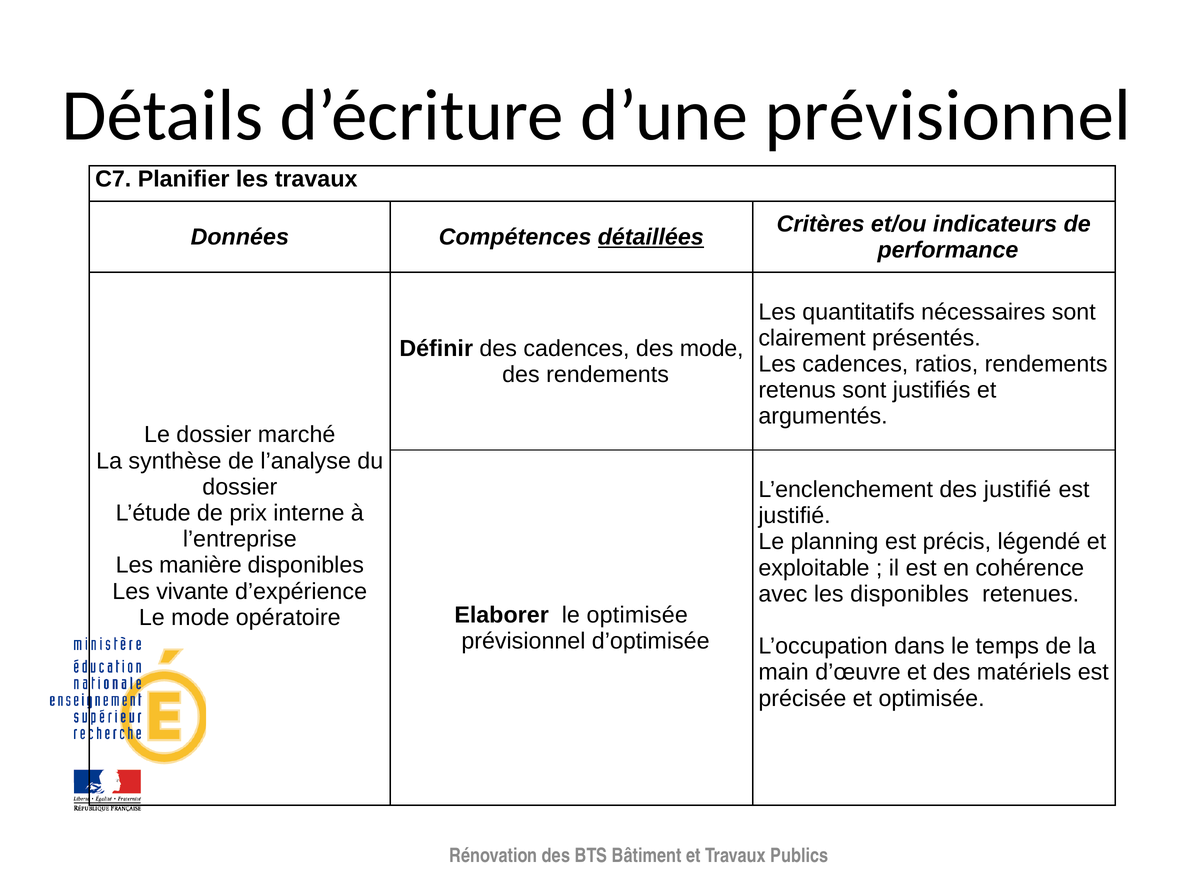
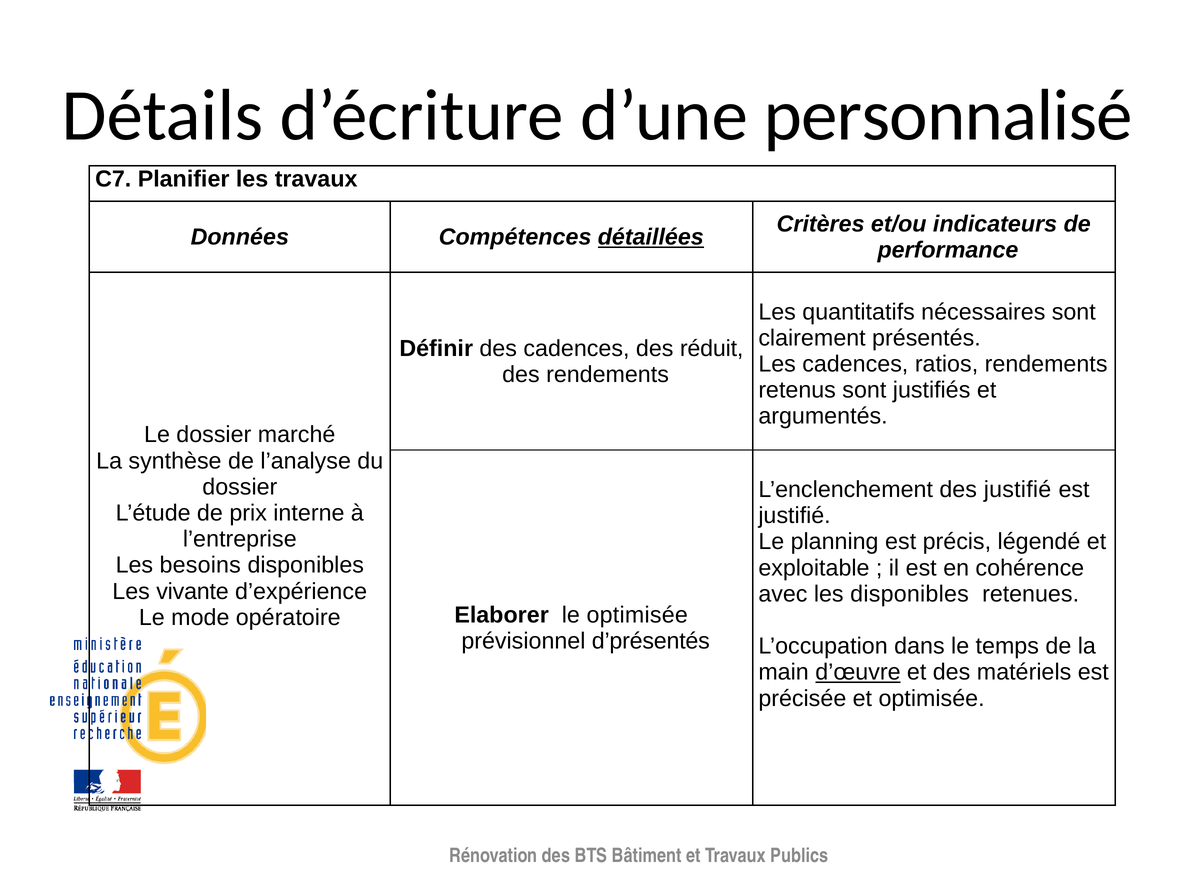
d’une prévisionnel: prévisionnel -> personnalisé (948, 116)
des mode: mode -> réduit (712, 349)
manière: manière -> besoins (200, 565)
d’optimisée: d’optimisée -> d’présentés (651, 641)
d’œuvre underline: none -> present (858, 672)
